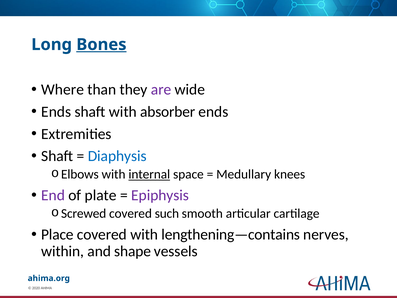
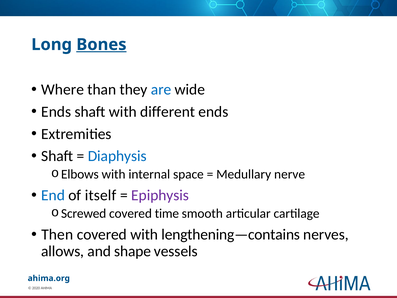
are colour: purple -> blue (161, 89)
absorber: absorber -> different (168, 112)
internal underline: present -> none (149, 174)
knees: knees -> nerve (290, 174)
End colour: purple -> blue (53, 195)
plate: plate -> itself (101, 195)
such: such -> time (167, 213)
Place: Place -> Then (57, 234)
within: within -> allows (63, 251)
